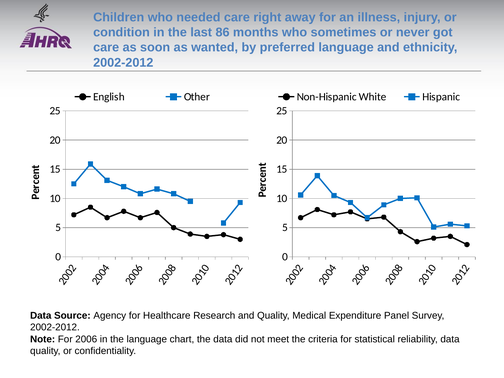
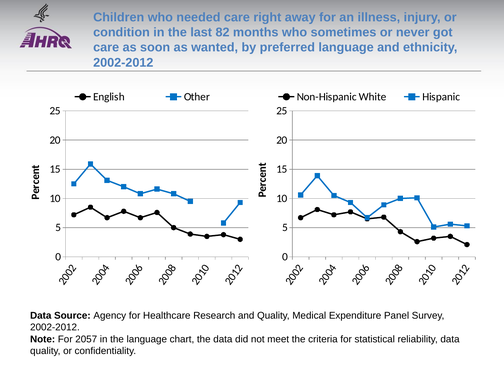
86: 86 -> 82 (223, 32)
2006: 2006 -> 2057 (86, 339)
